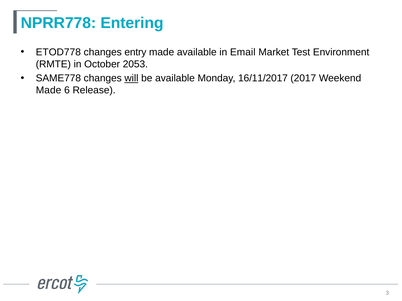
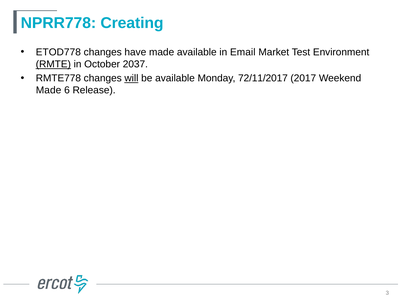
Entering: Entering -> Creating (132, 23)
entry: entry -> have (135, 52)
RMTE underline: none -> present (53, 64)
2053: 2053 -> 2037 (135, 64)
SAME778: SAME778 -> RMTE778 (58, 78)
16/11/2017: 16/11/2017 -> 72/11/2017 (263, 78)
